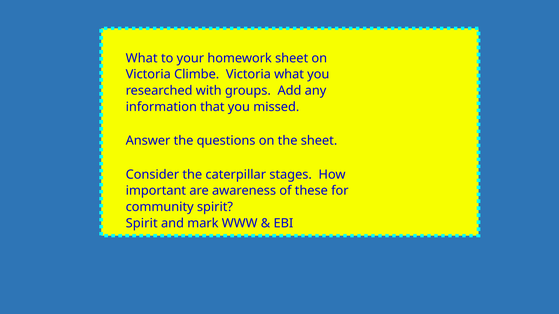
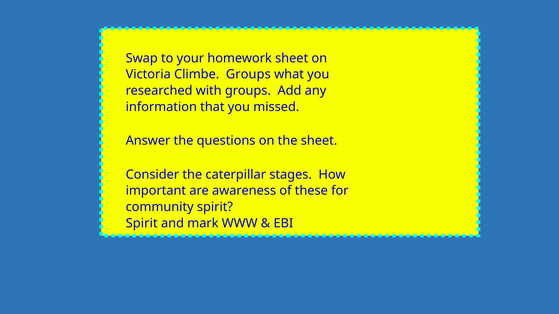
What: What -> Swap (142, 58)
Climbe Victoria: Victoria -> Groups (248, 75)
